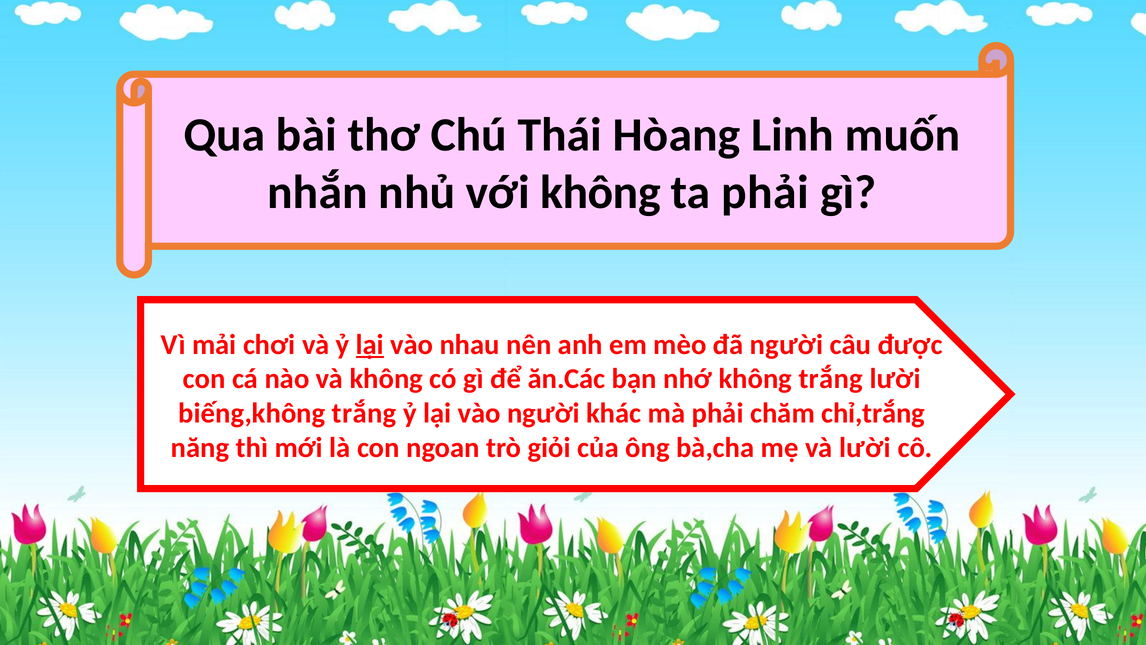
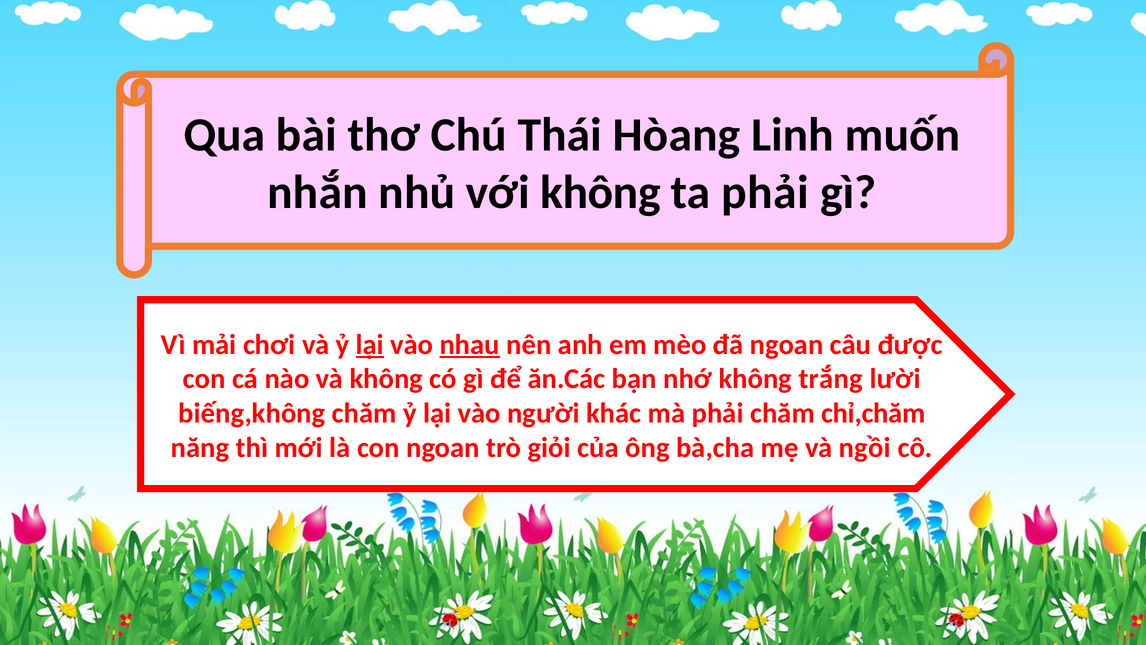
nhau underline: none -> present (470, 344)
đã người: người -> ngoan (787, 344)
biếng,không trắng: trắng -> chăm (364, 413)
chỉ,trắng: chỉ,trắng -> chỉ,chăm (873, 413)
và lười: lười -> ngồi (865, 447)
